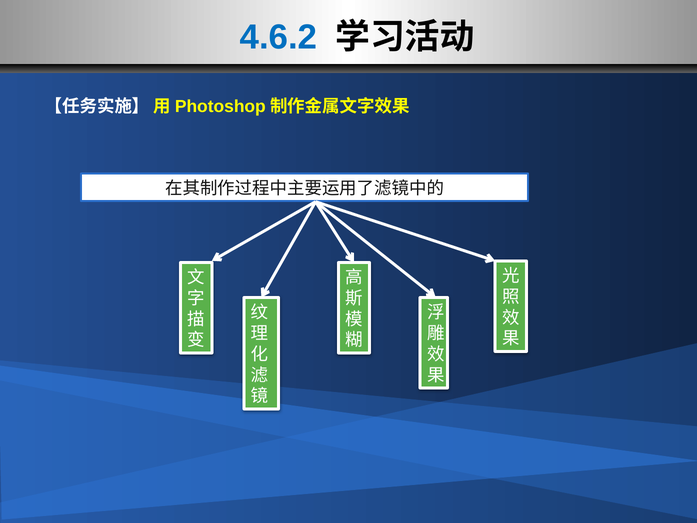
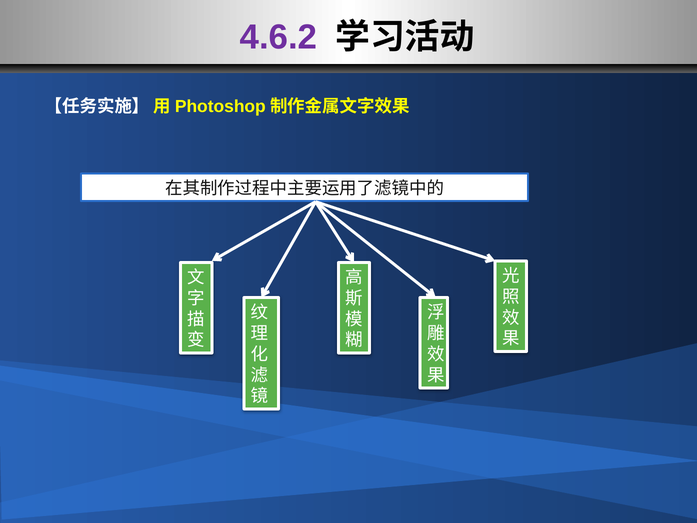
4.6.2 colour: blue -> purple (278, 37)
